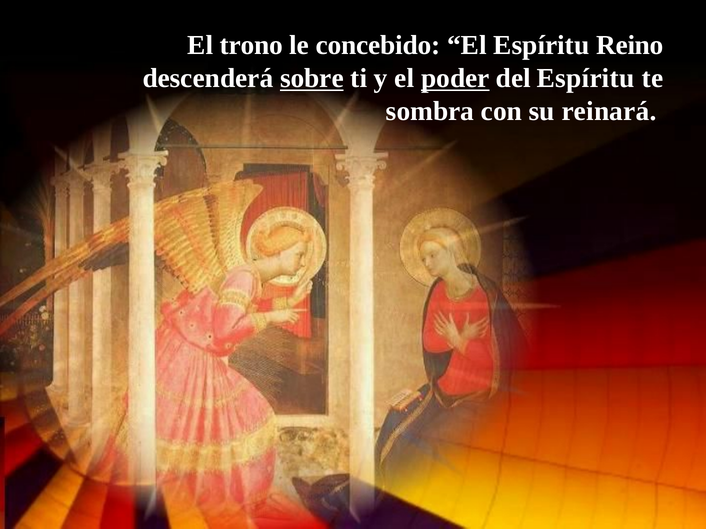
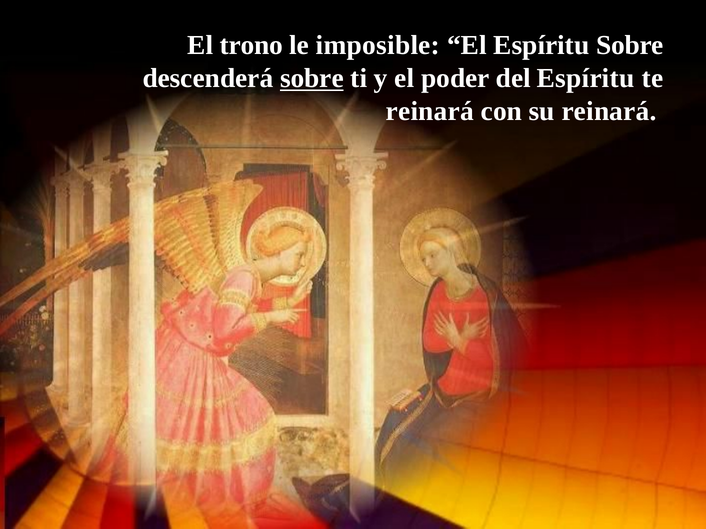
concebido: concebido -> imposible (378, 45)
Espíritu Reino: Reino -> Sobre (630, 45)
poder underline: present -> none (455, 78)
sombra: sombra -> reinará (430, 111)
